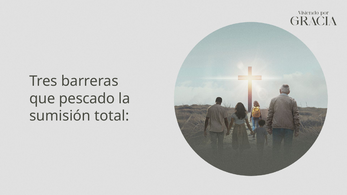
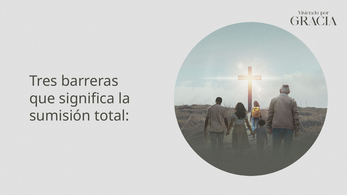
pescado: pescado -> significa (87, 99)
